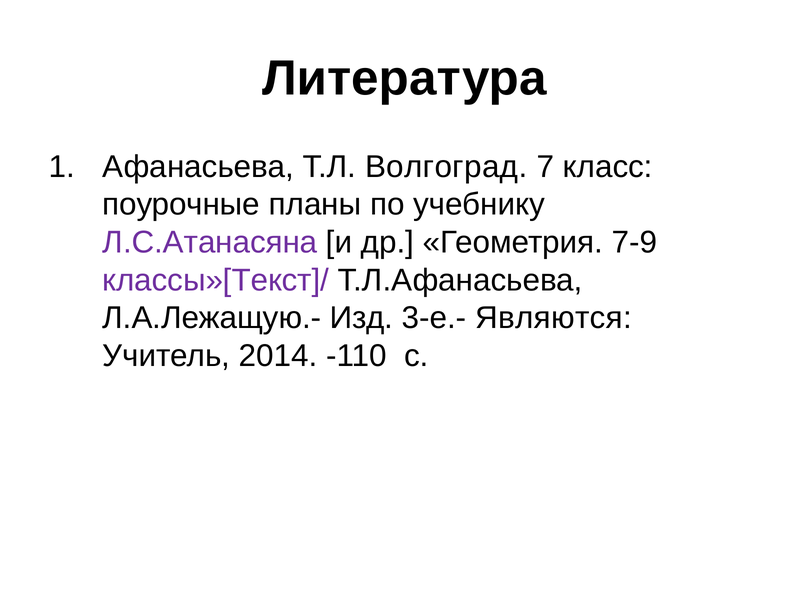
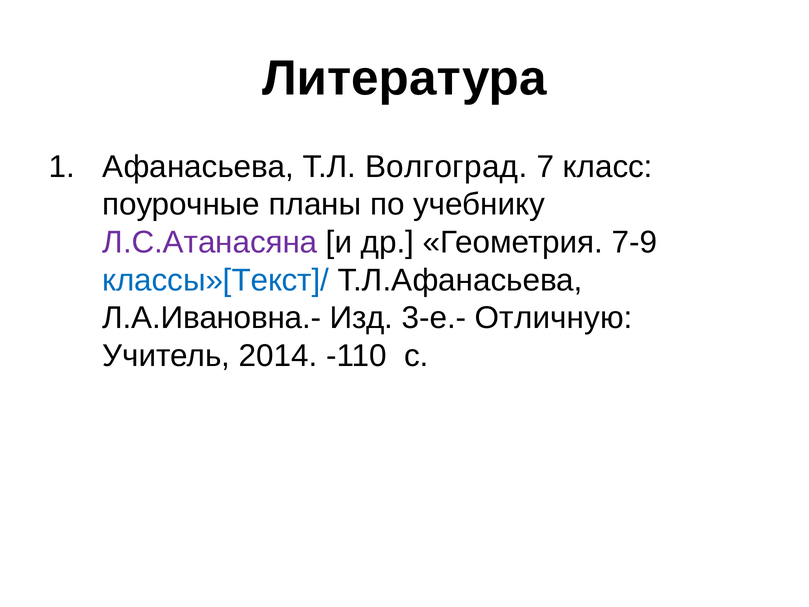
классы»[Текст]/ colour: purple -> blue (216, 280)
Л.А.Лежащую.-: Л.А.Лежащую.- -> Л.А.Ивановна.- (212, 318)
Являются: Являются -> Отличную (554, 318)
